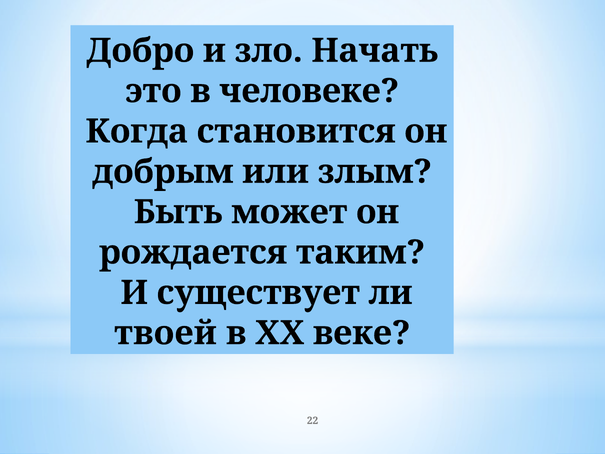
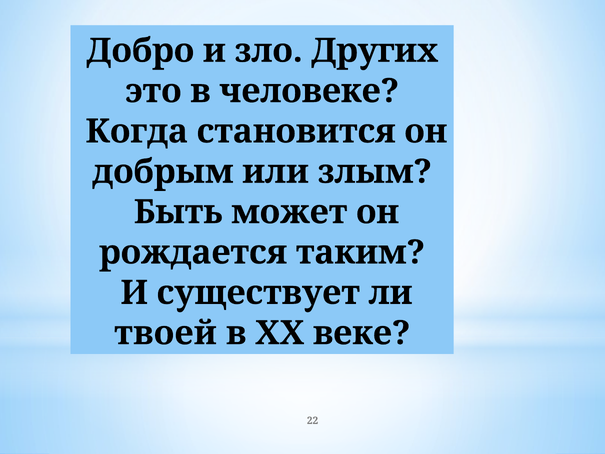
Начать: Начать -> Других (375, 51)
